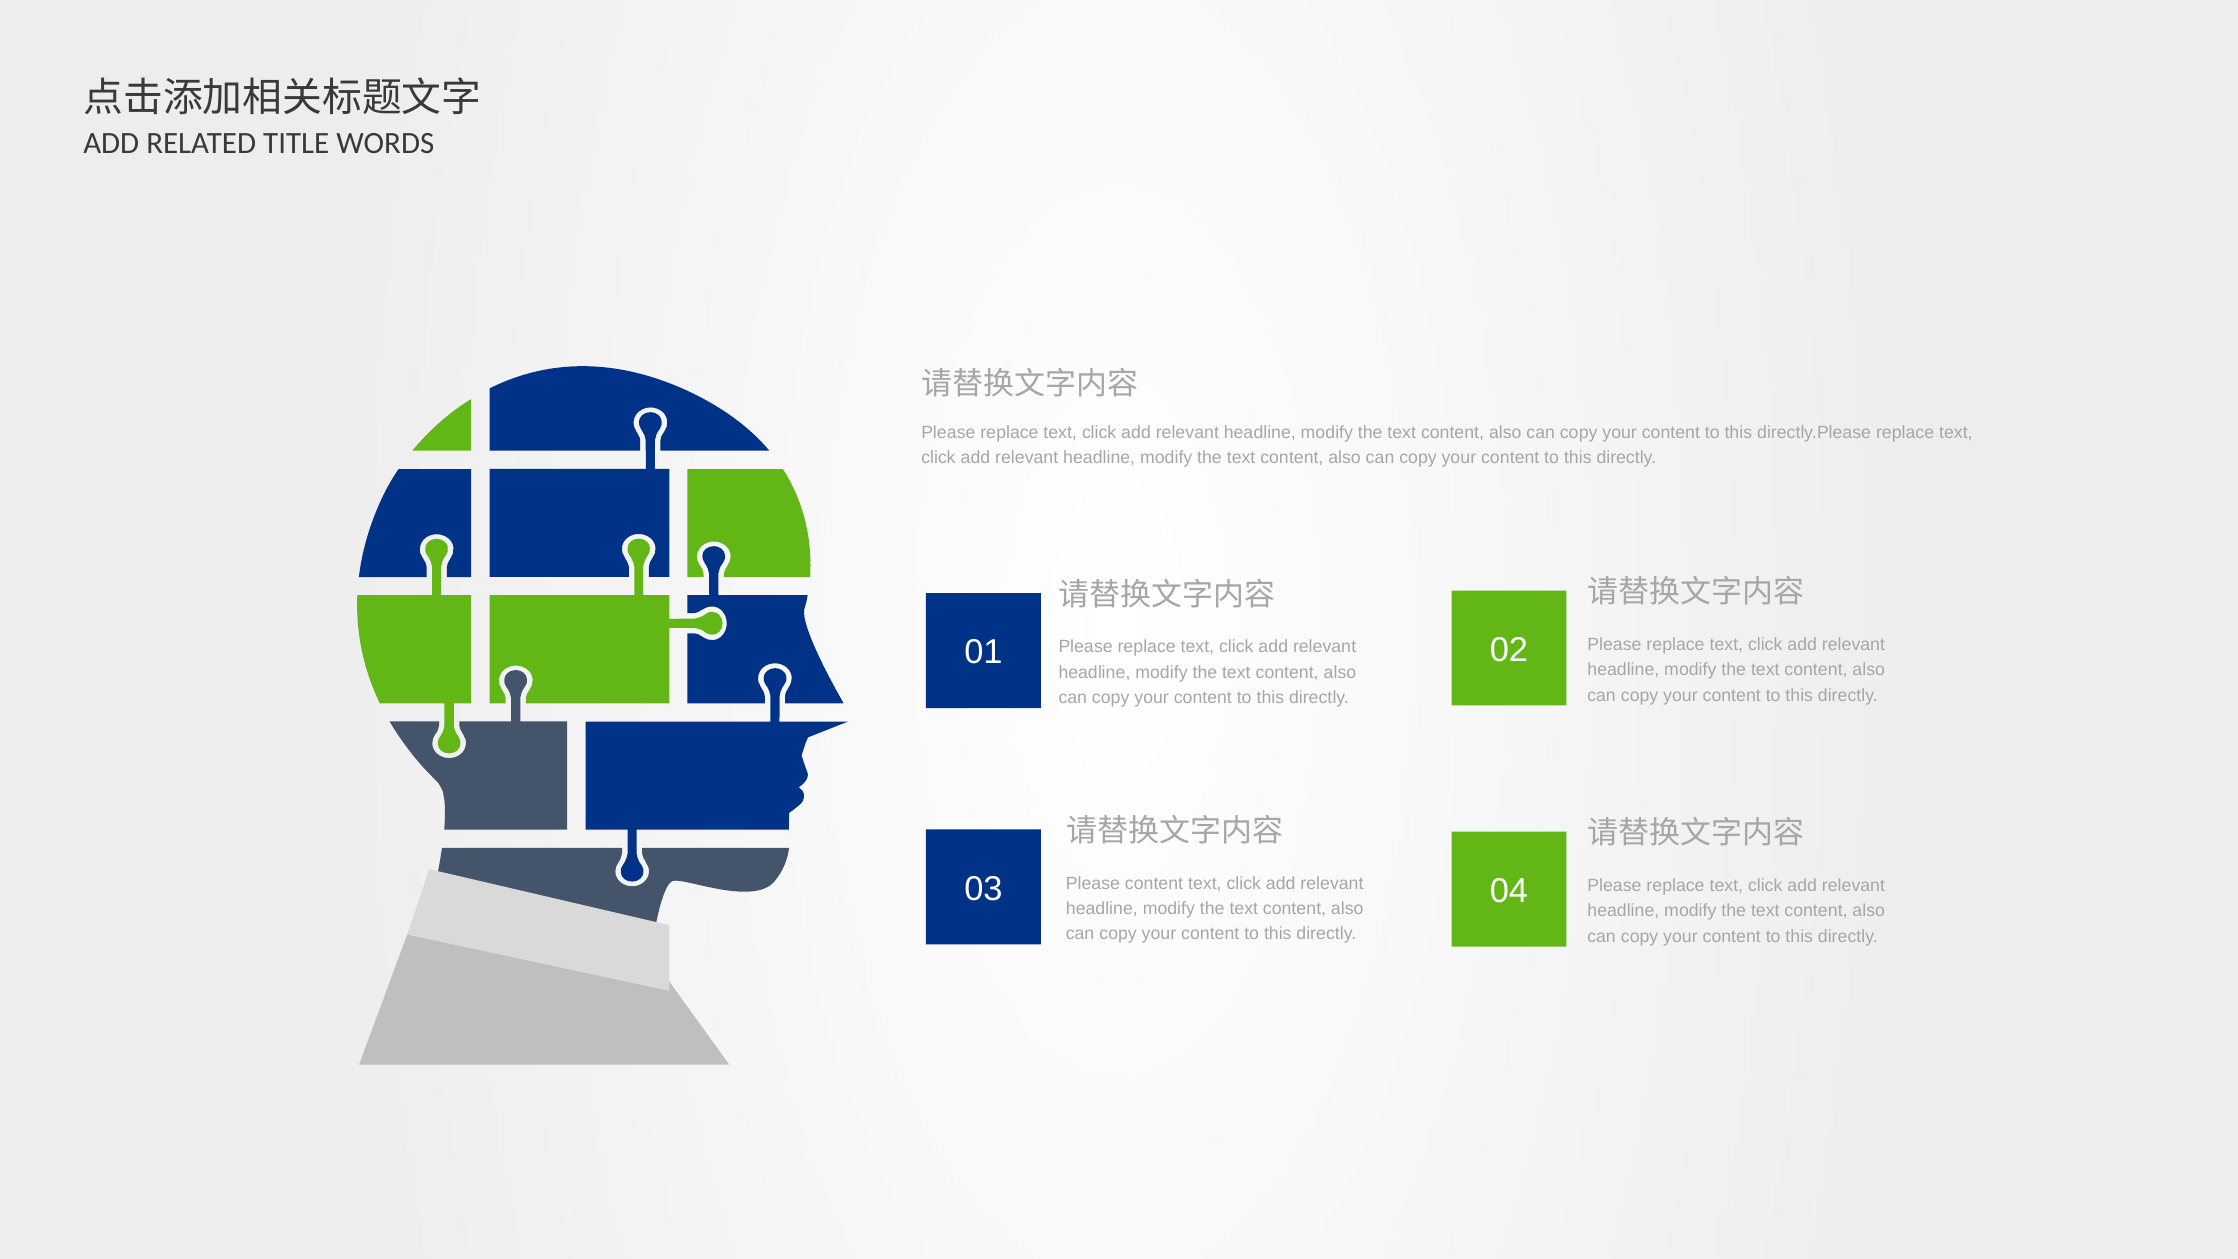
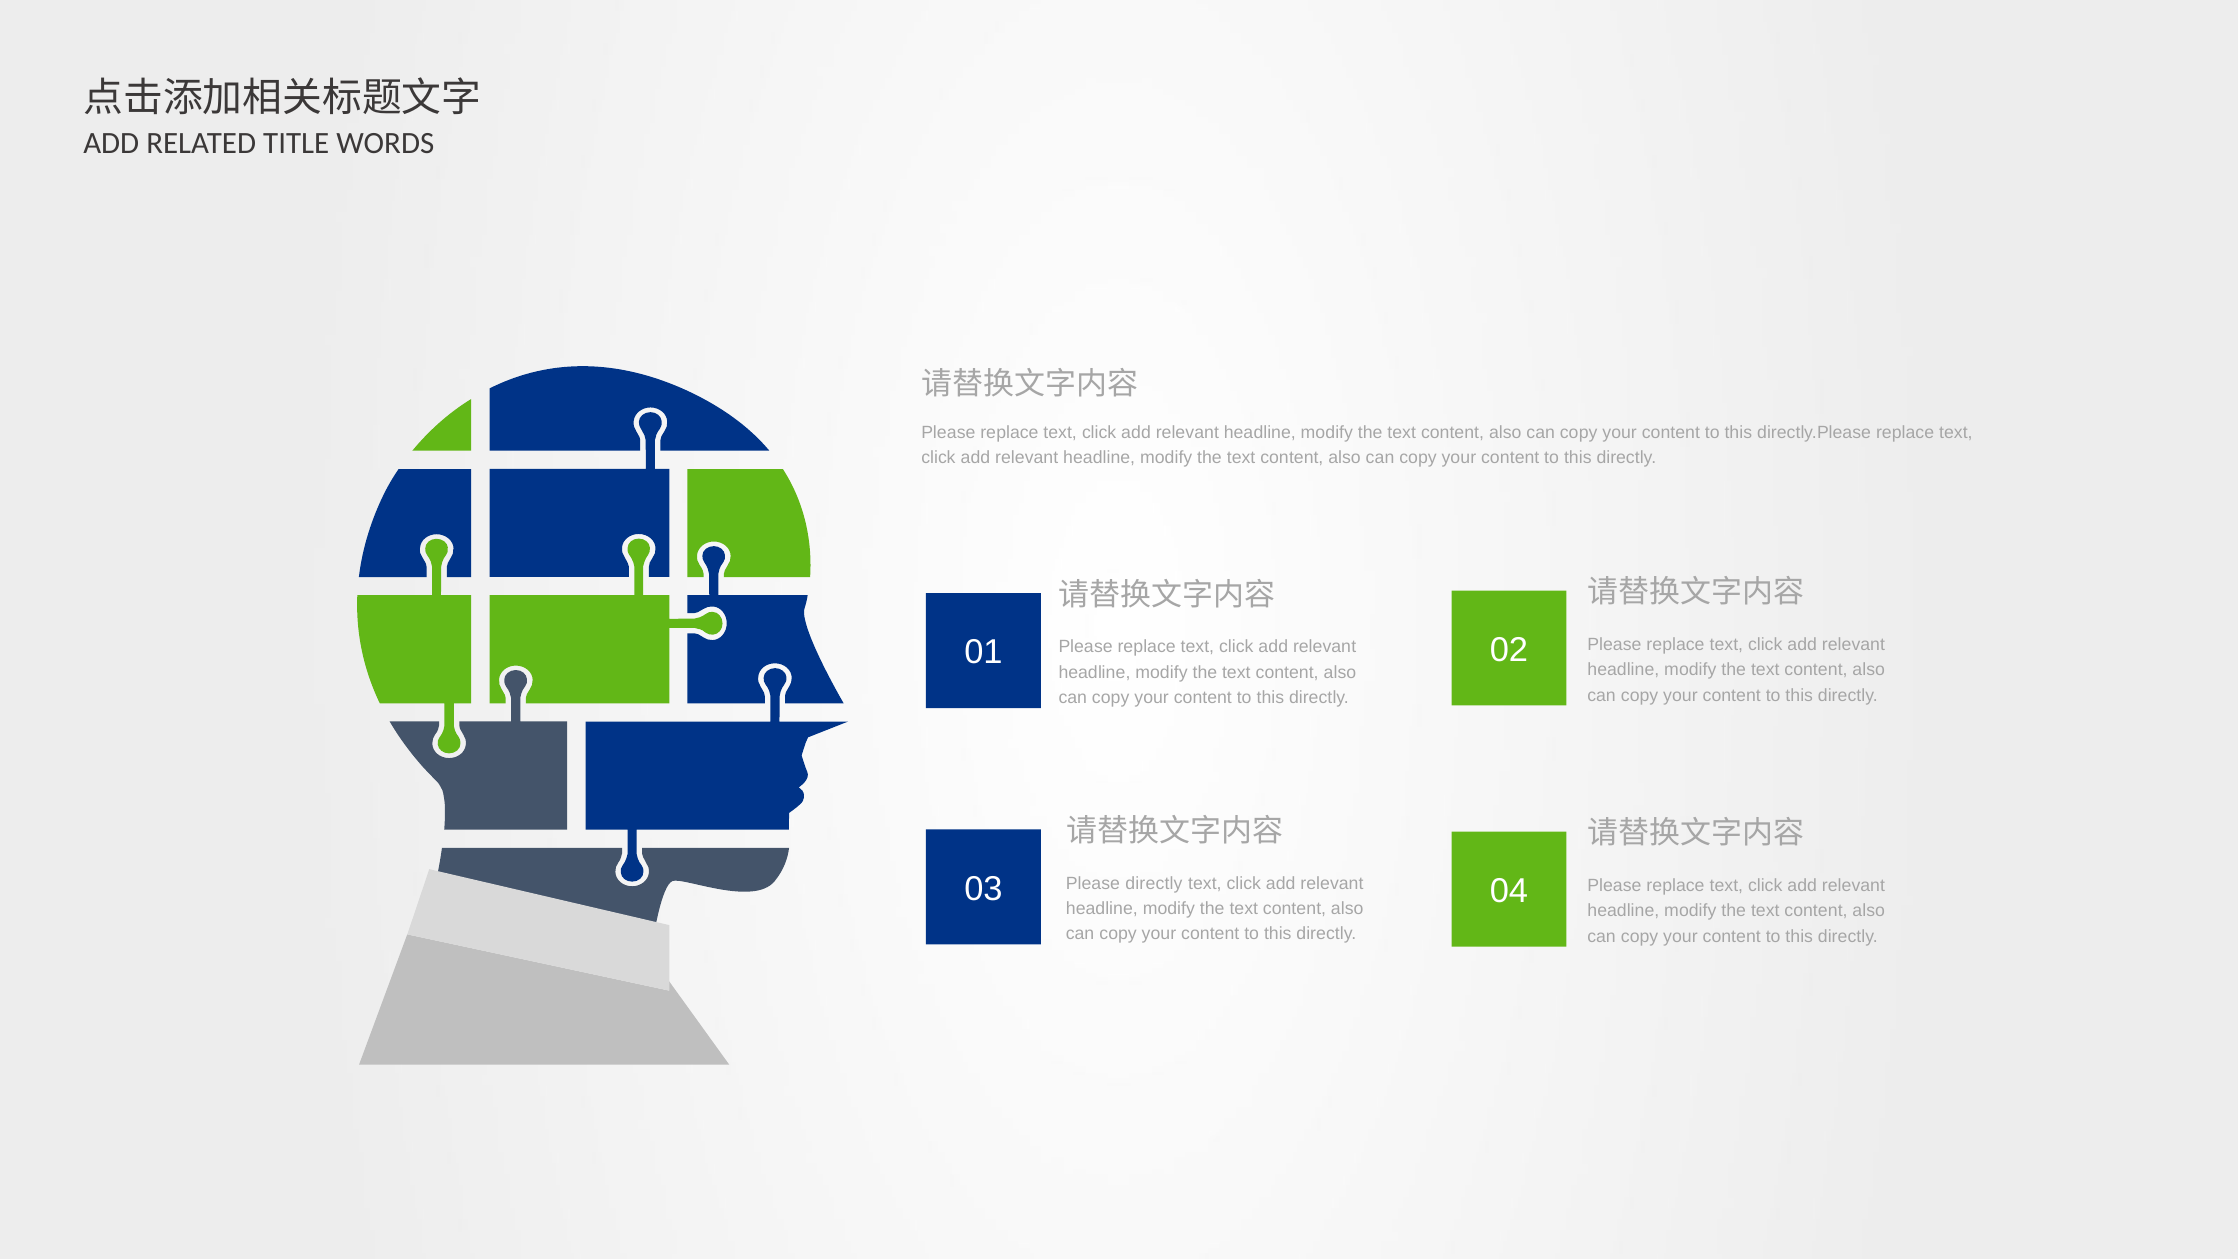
Please content: content -> directly (1154, 883)
